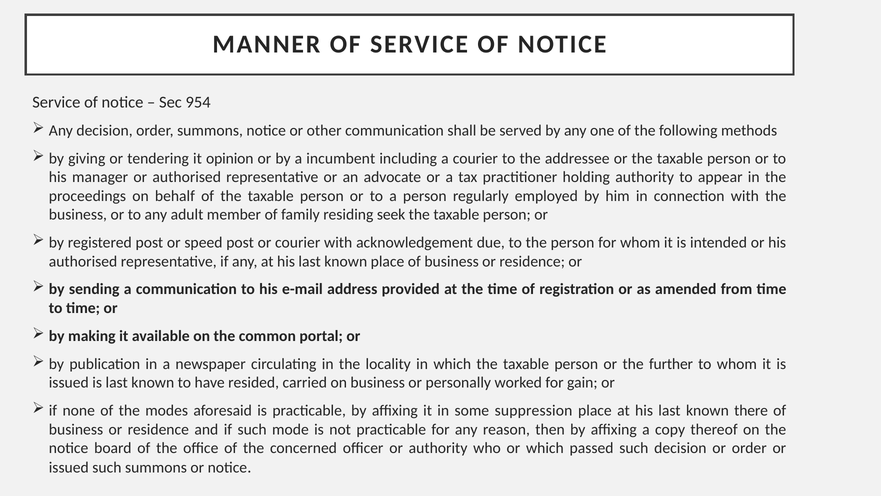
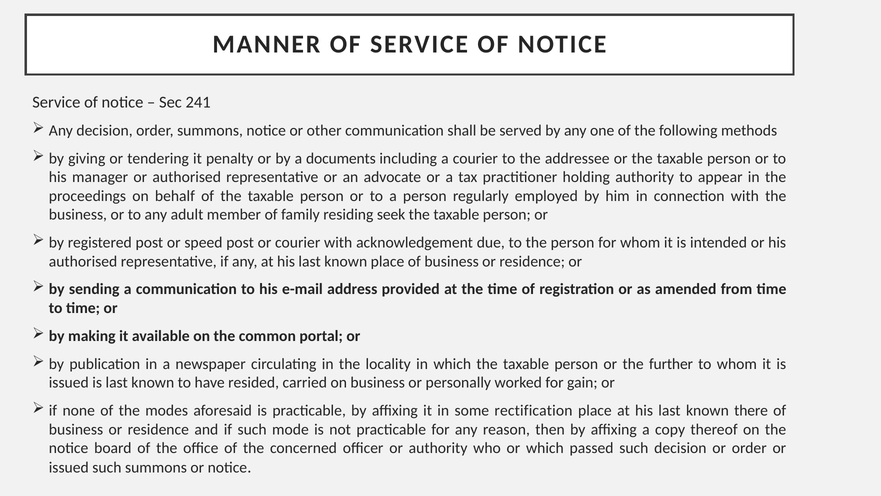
954: 954 -> 241 (198, 102)
opinion: opinion -> penalty (230, 158)
incumbent: incumbent -> documents (341, 158)
suppression: suppression -> rectification (534, 410)
